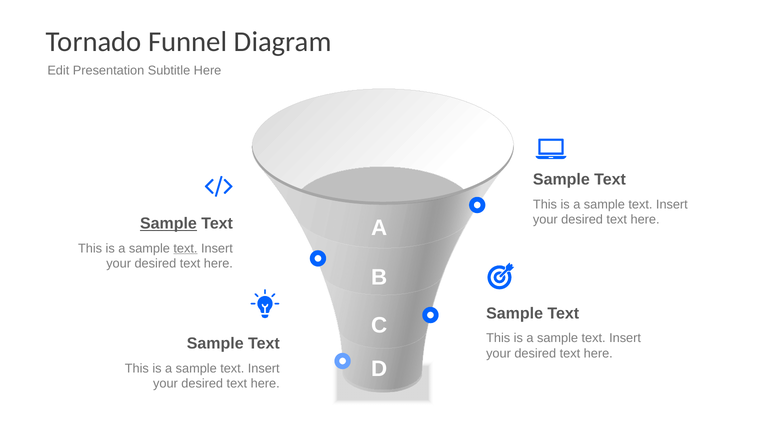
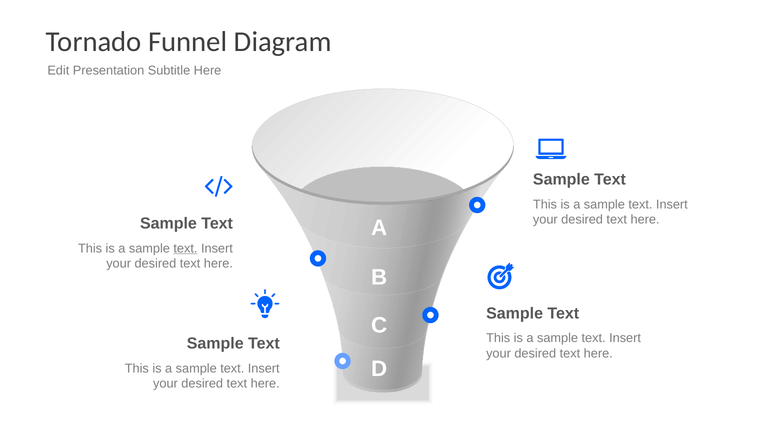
Sample underline: present -> none (168, 224)
